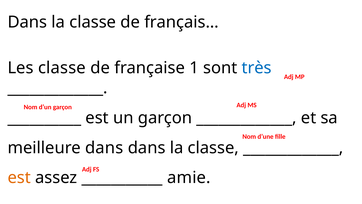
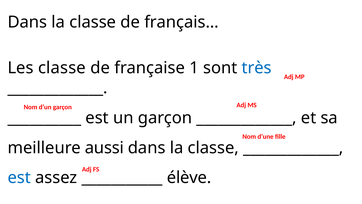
meilleure dans: dans -> aussi (104, 147)
est colour: orange -> blue (19, 177)
amie: amie -> élève (189, 177)
